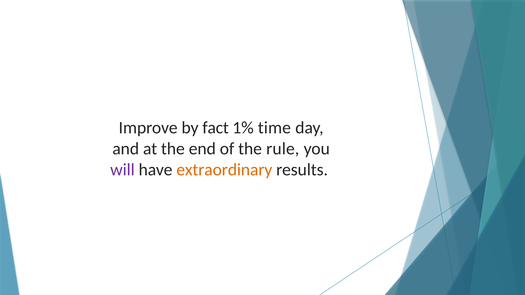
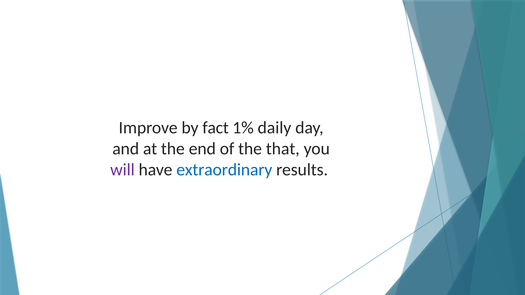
time: time -> daily (274, 128)
rule: rule -> that (283, 149)
extraordinary colour: orange -> blue (224, 170)
